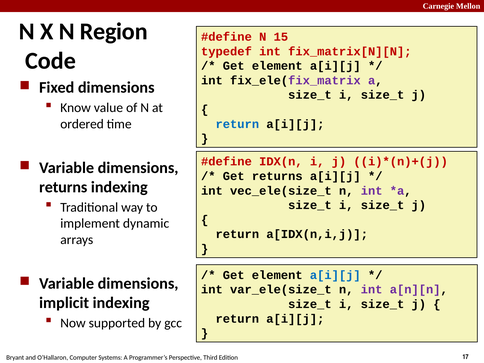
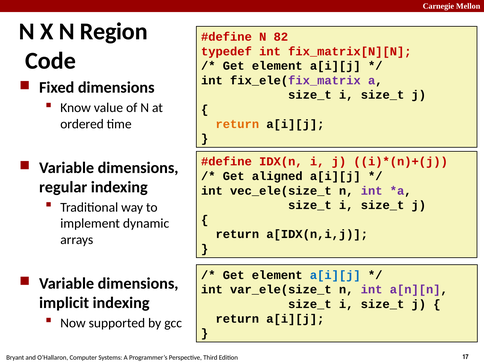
15: 15 -> 82 (281, 37)
return colour: blue -> orange (237, 124)
Get returns: returns -> aligned (277, 176)
returns: returns -> regular (63, 187)
